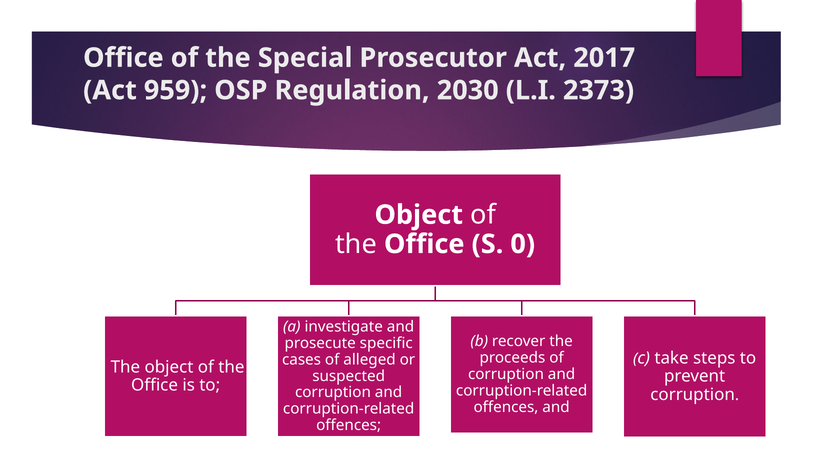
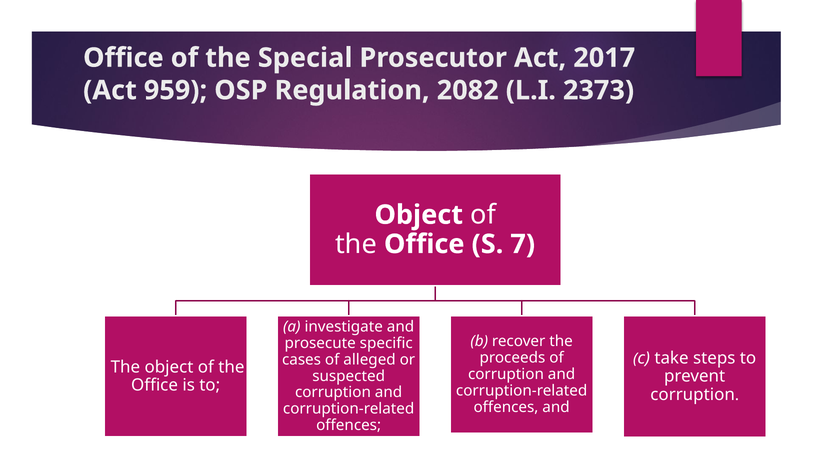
2030: 2030 -> 2082 (468, 90)
0: 0 -> 7 (523, 244)
